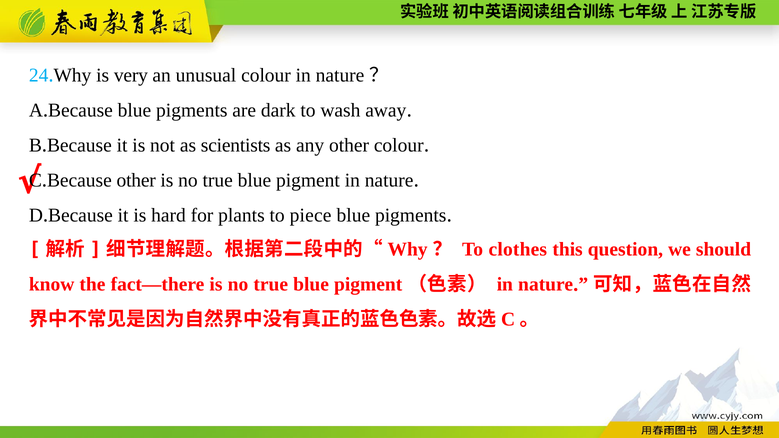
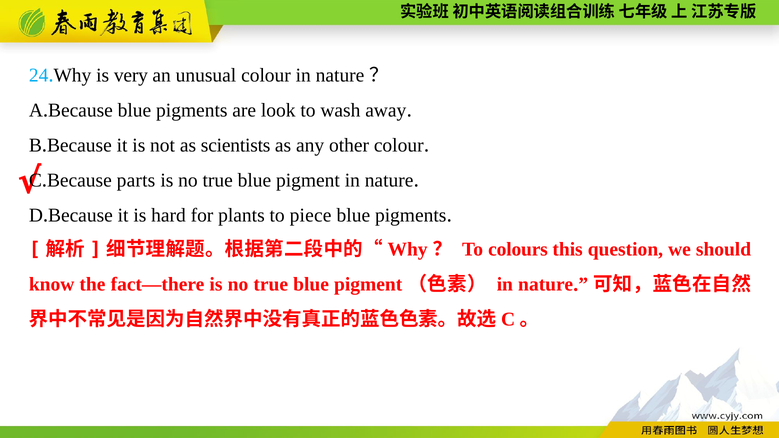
dark: dark -> look (278, 110)
other: other -> parts (136, 181)
clothes: clothes -> colours (518, 250)
